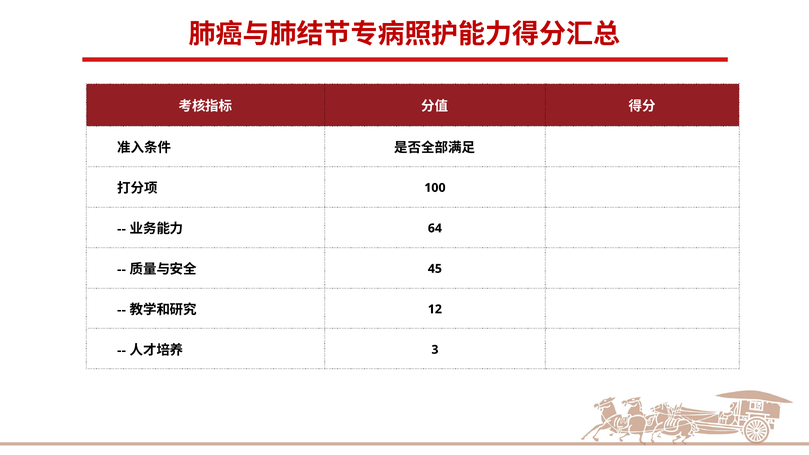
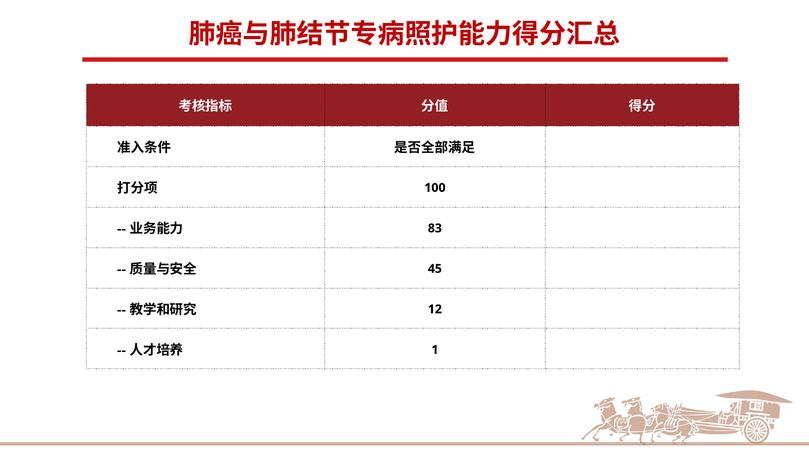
64: 64 -> 83 (435, 228)
3: 3 -> 1 (435, 350)
